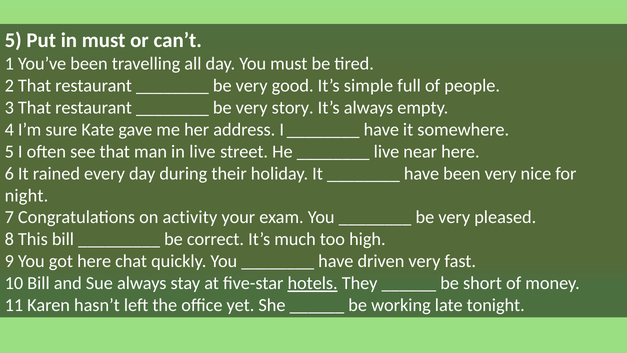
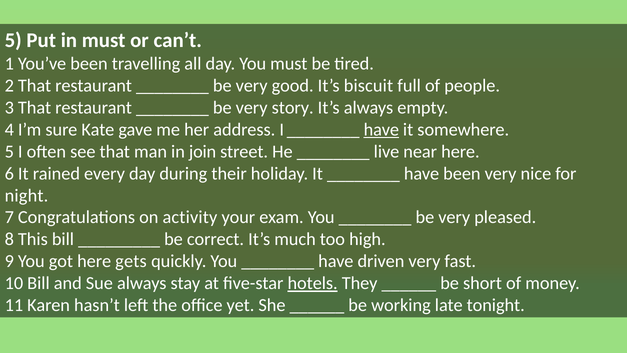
simple: simple -> biscuit (368, 86)
have underline: none -> present (381, 129)
in live: live -> join (203, 151)
chat: chat -> gets (131, 261)
